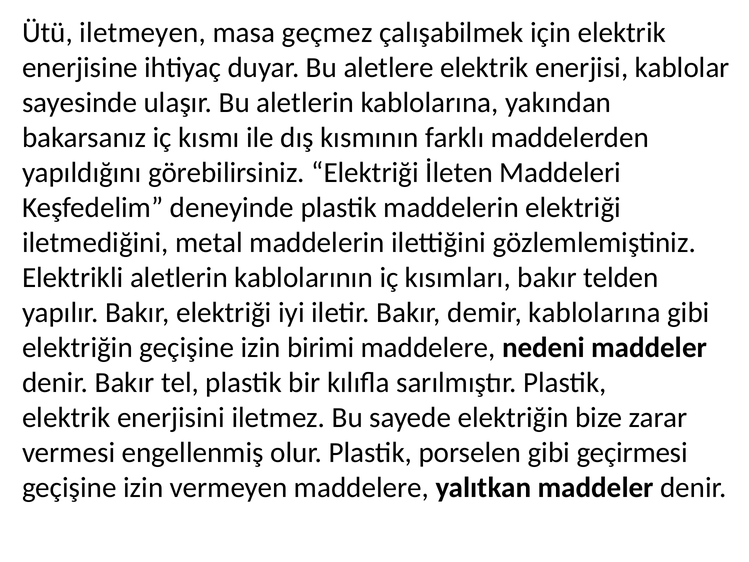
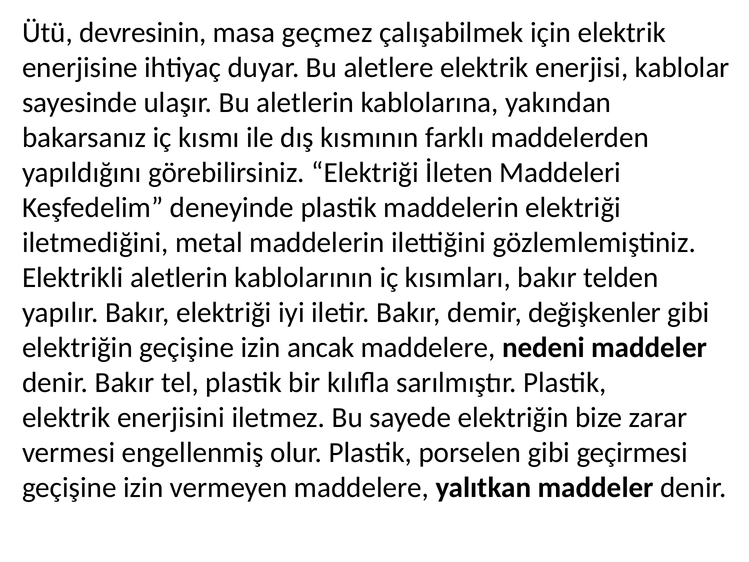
iletmeyen: iletmeyen -> devresinin (143, 33)
demir kablolarına: kablolarına -> değişkenler (595, 313)
birimi: birimi -> ancak (321, 347)
